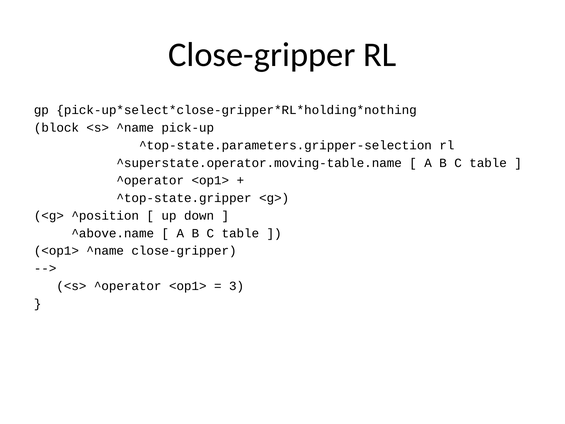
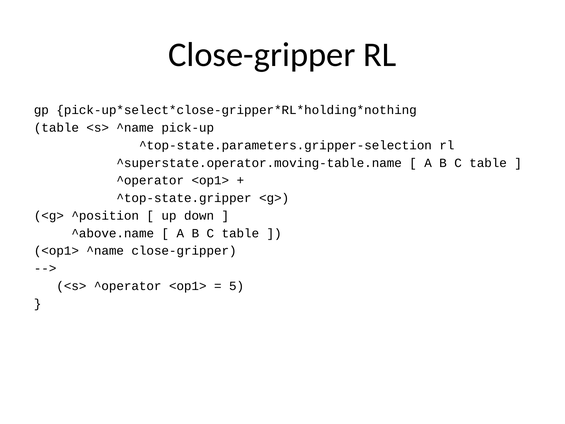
block: block -> table (56, 128)
3: 3 -> 5 (237, 286)
